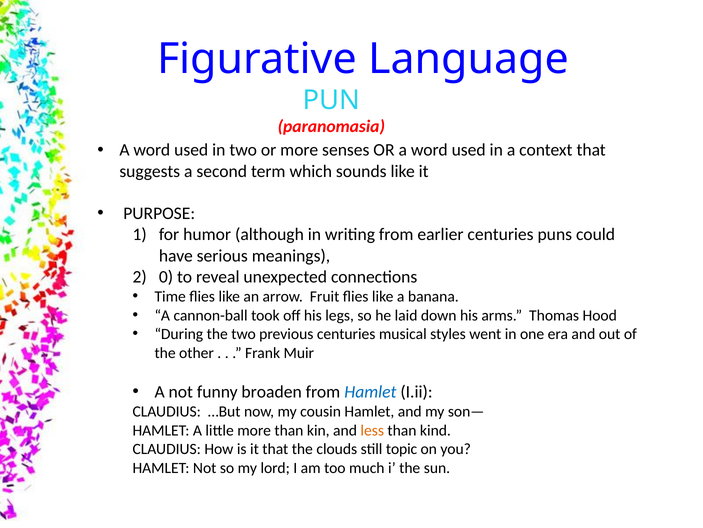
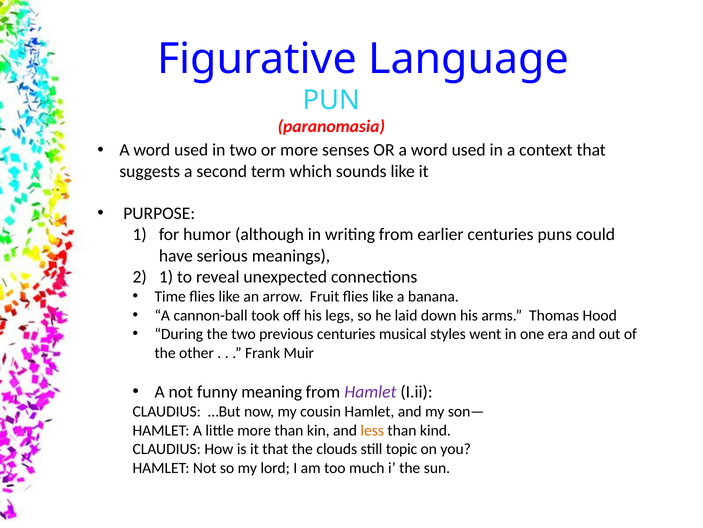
2 0: 0 -> 1 (166, 277)
broaden: broaden -> meaning (272, 391)
Hamlet colour: blue -> purple (370, 391)
